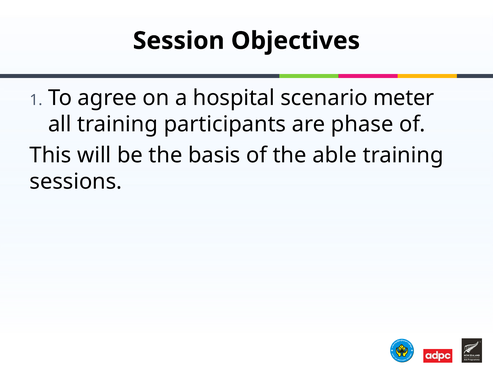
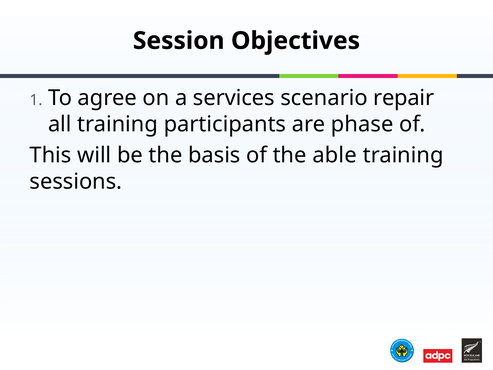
hospital: hospital -> services (234, 98)
meter: meter -> repair (404, 98)
